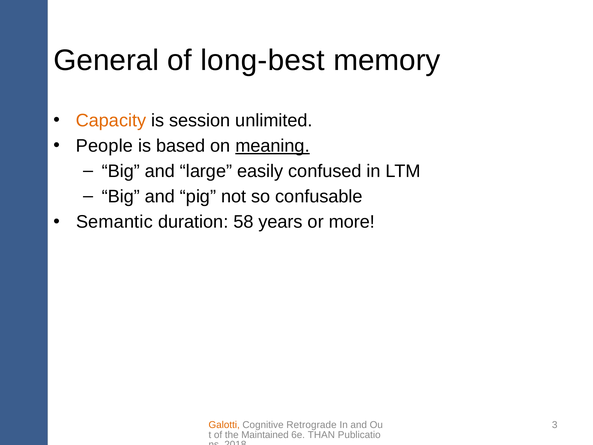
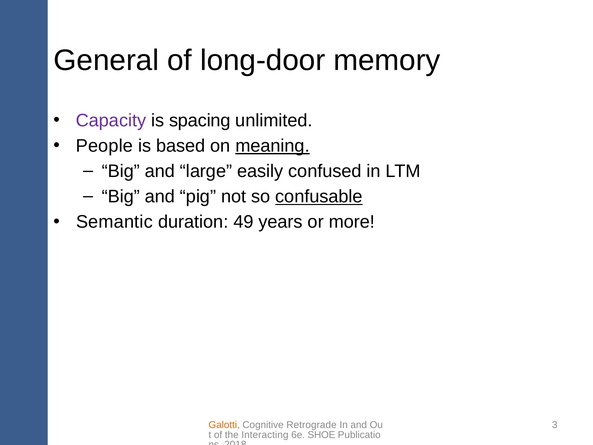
long-best: long-best -> long-door (263, 60)
Capacity colour: orange -> purple (111, 120)
session: session -> spacing (200, 120)
confusable underline: none -> present (319, 197)
58: 58 -> 49 (243, 222)
Maintained: Maintained -> Interacting (265, 435)
THAN: THAN -> SHOE (321, 435)
